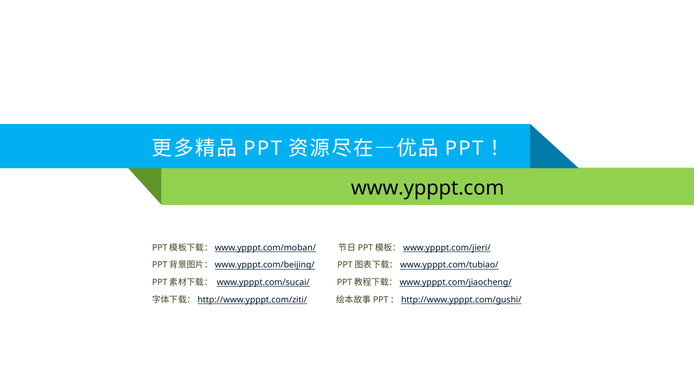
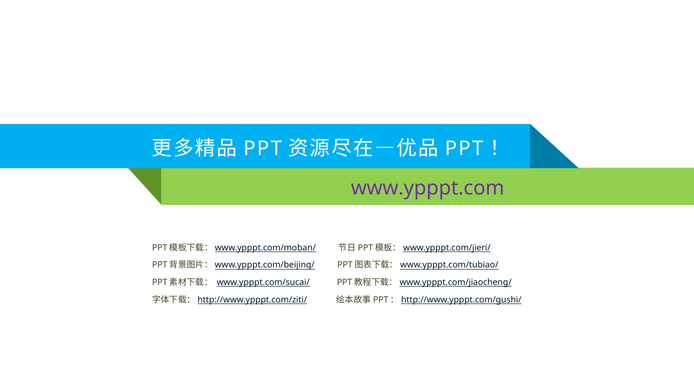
www.ypppt.com colour: black -> purple (428, 188)
